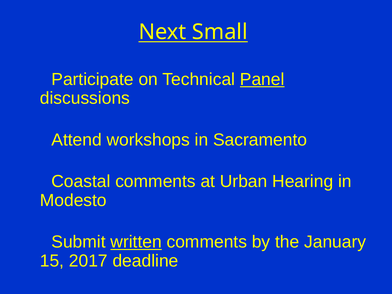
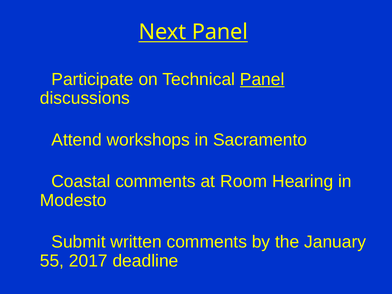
Next Small: Small -> Panel (220, 32)
Urban: Urban -> Room (244, 181)
written underline: present -> none (136, 242)
15: 15 -> 55 (52, 261)
